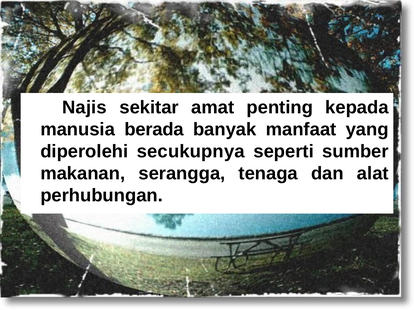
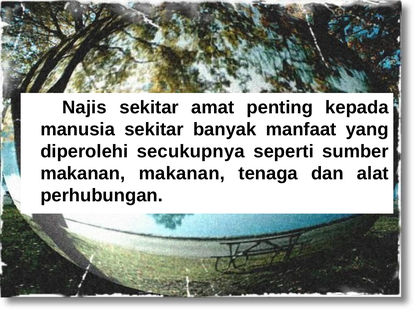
manusia berada: berada -> sekitar (154, 130)
makanan serangga: serangga -> makanan (182, 174)
